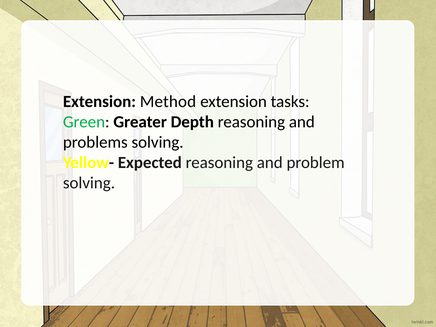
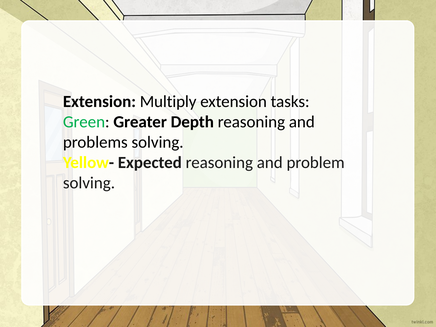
Method: Method -> Multiply (168, 101)
